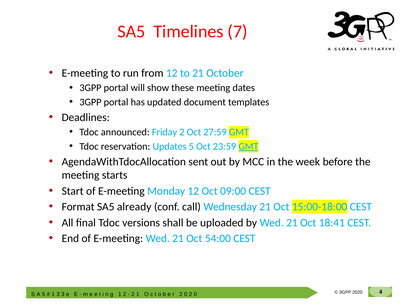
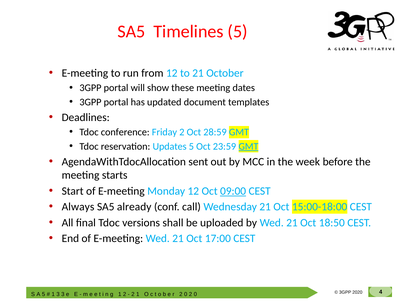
Timelines 7: 7 -> 5 (238, 31)
announced: announced -> conference (125, 132)
27:59: 27:59 -> 28:59 (215, 132)
09:00 underline: none -> present (233, 191)
Format: Format -> Always (78, 206)
18:41: 18:41 -> 18:50 (332, 222)
54:00: 54:00 -> 17:00 (218, 238)
